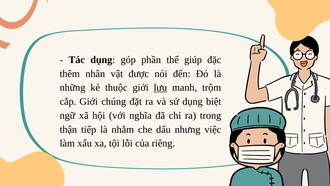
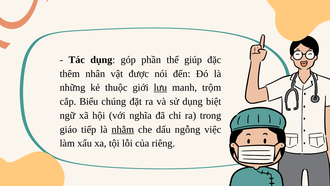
cắp Giới: Giới -> Biểu (89, 101)
thận: thận -> giáo (68, 129)
nhằm underline: none -> present (123, 129)
nhưng: nhưng -> ngỗng (188, 129)
